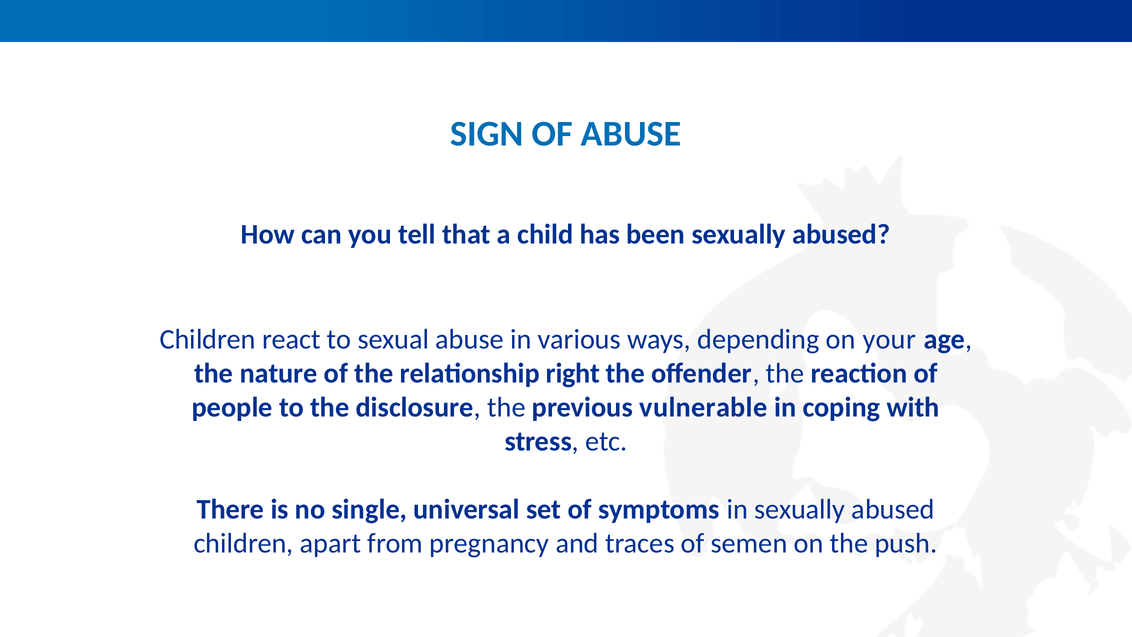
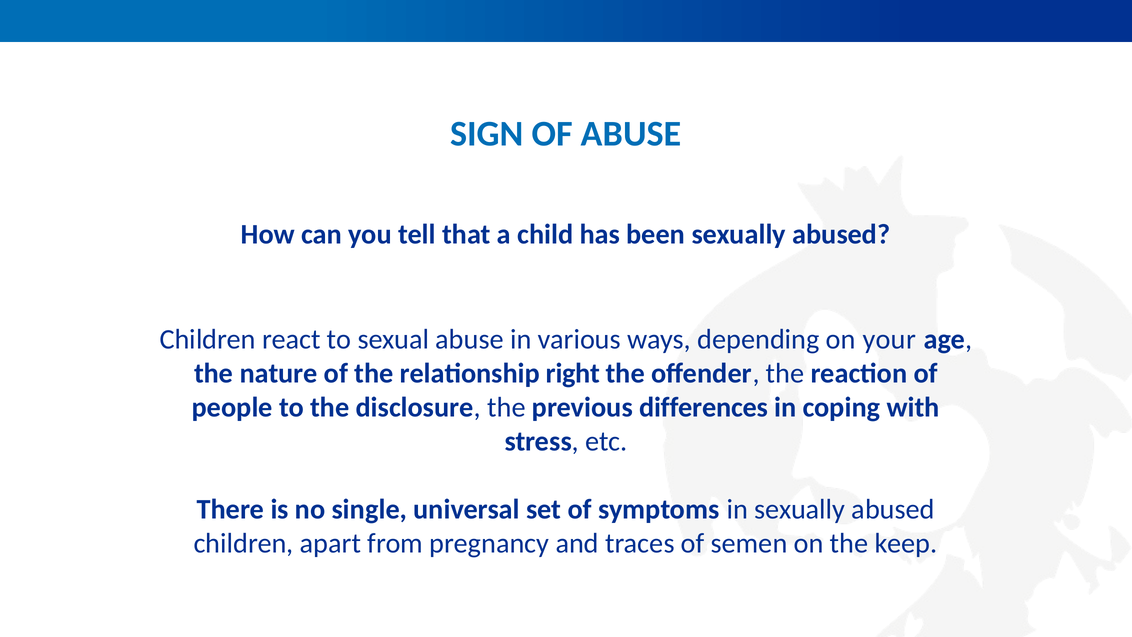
vulnerable: vulnerable -> differences (704, 407)
push: push -> keep (906, 543)
